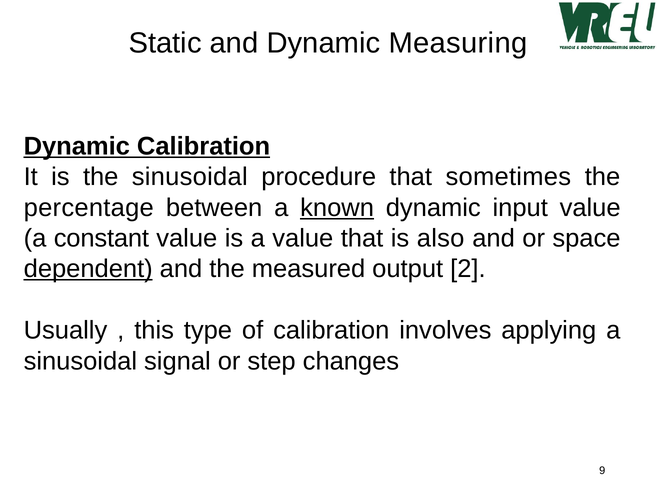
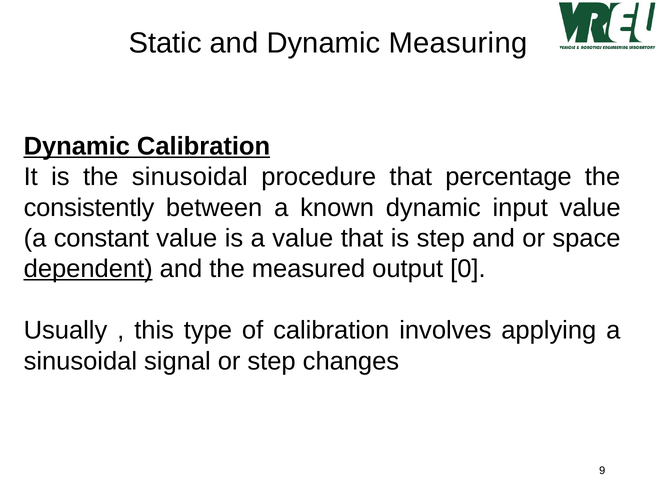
sometimes: sometimes -> percentage (508, 177)
percentage: percentage -> consistently (89, 207)
known underline: present -> none (337, 207)
is also: also -> step (441, 238)
2: 2 -> 0 (468, 269)
